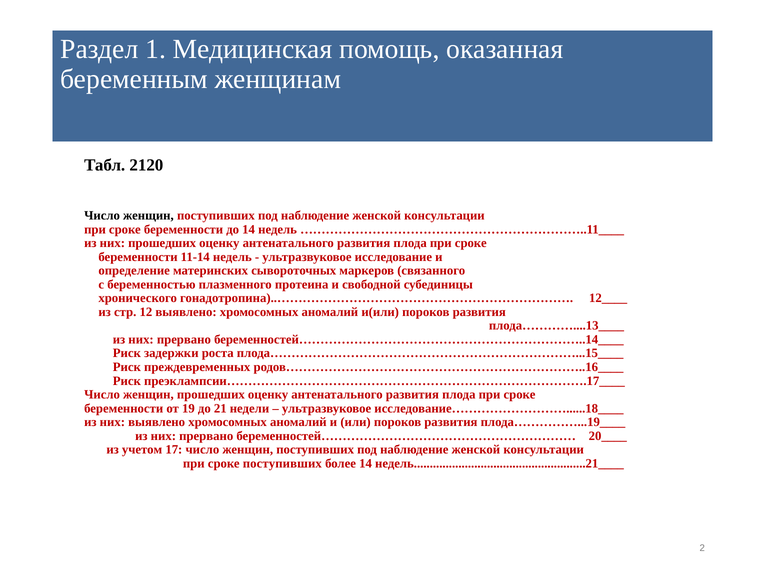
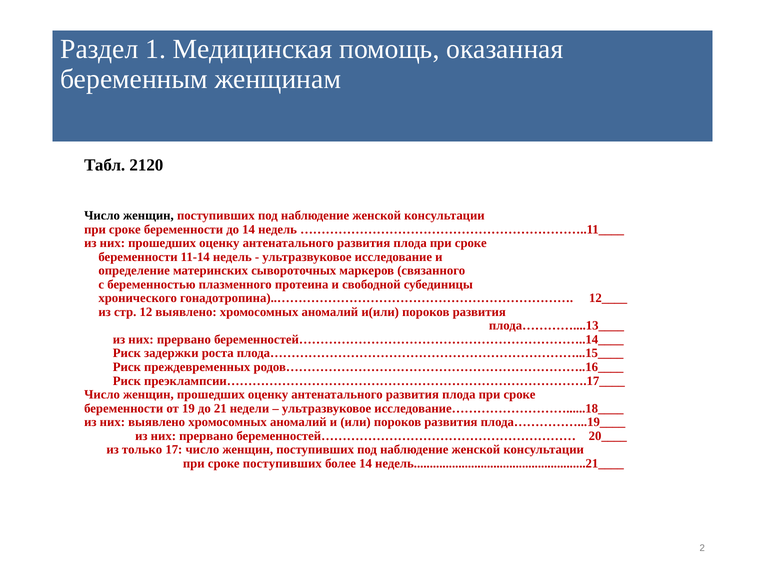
учетом: учетом -> только (142, 449)
